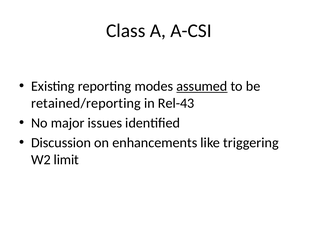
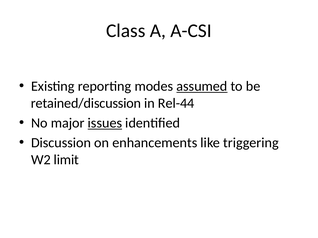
retained/reporting: retained/reporting -> retained/discussion (86, 103)
Rel-43: Rel-43 -> Rel-44 (176, 103)
issues underline: none -> present (105, 123)
